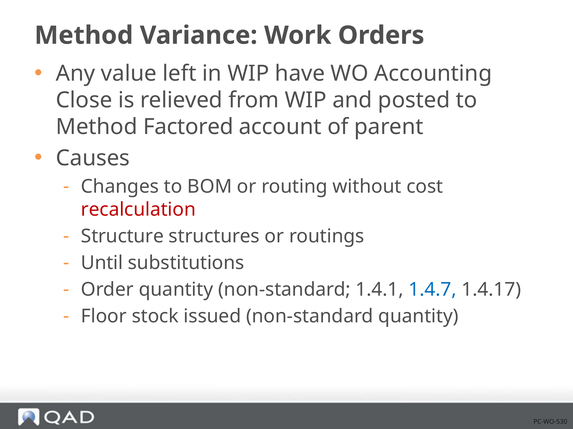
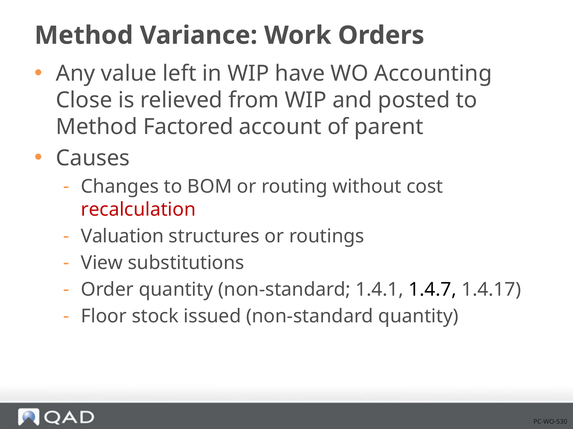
Structure: Structure -> Valuation (122, 236)
Until: Until -> View (102, 263)
1.4.7 colour: blue -> black (433, 290)
